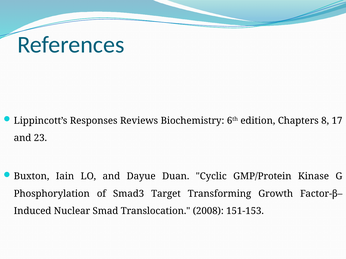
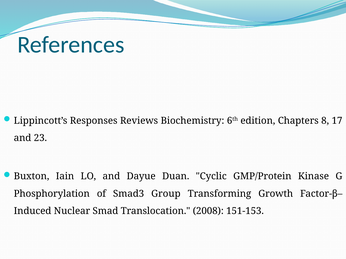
Target: Target -> Group (166, 194)
